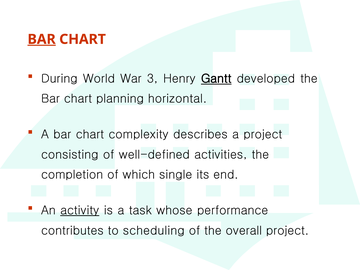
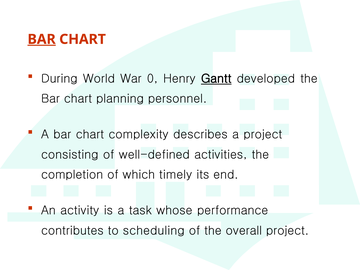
3: 3 -> 0 (152, 79)
horizontal: horizontal -> personnel (177, 99)
single: single -> timely (176, 175)
activity underline: present -> none (80, 210)
